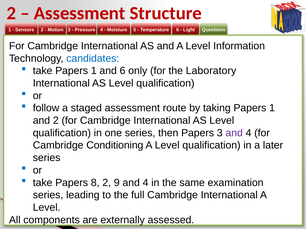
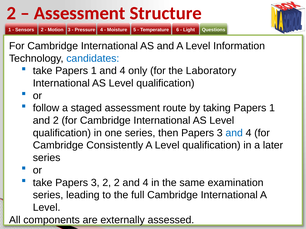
1 and 6: 6 -> 4 (123, 71)
and colour: purple -> blue (234, 133)
Conditioning: Conditioning -> Consistently (115, 146)
take Papers 8: 8 -> 3 (95, 183)
2 9: 9 -> 2 (117, 183)
